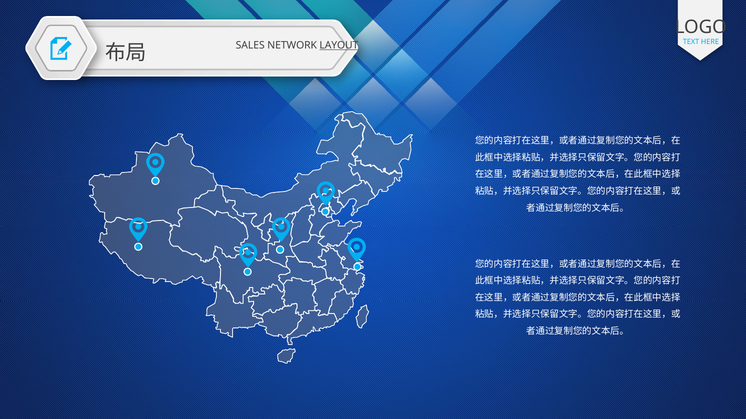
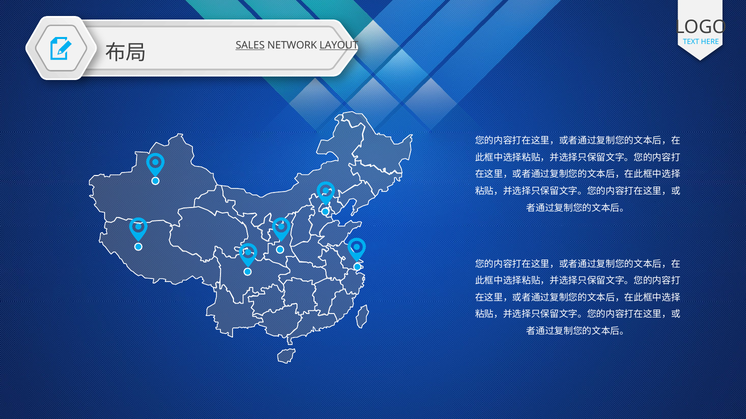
SALES underline: none -> present (250, 46)
